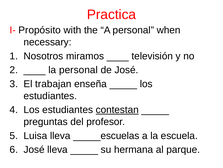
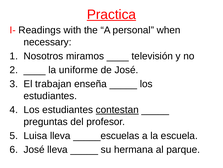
Practica underline: none -> present (111, 15)
Propósito: Propósito -> Readings (40, 30)
la personal: personal -> uniforme (78, 70)
